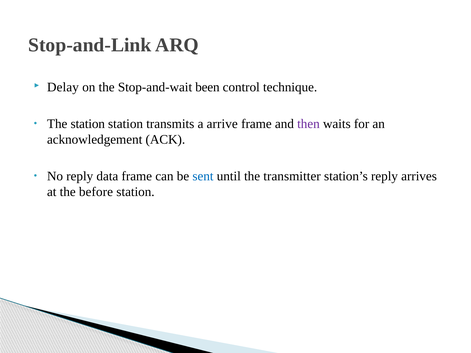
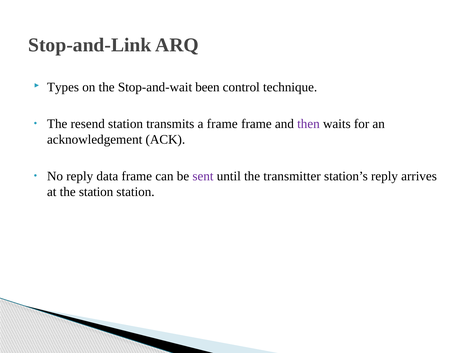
Delay: Delay -> Types (63, 87)
The station: station -> resend (88, 124)
a arrive: arrive -> frame (222, 124)
sent colour: blue -> purple (203, 176)
the before: before -> station (96, 192)
